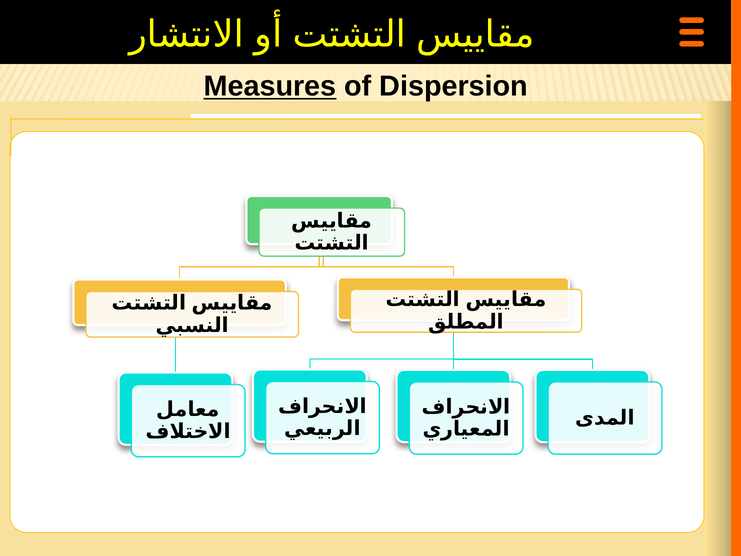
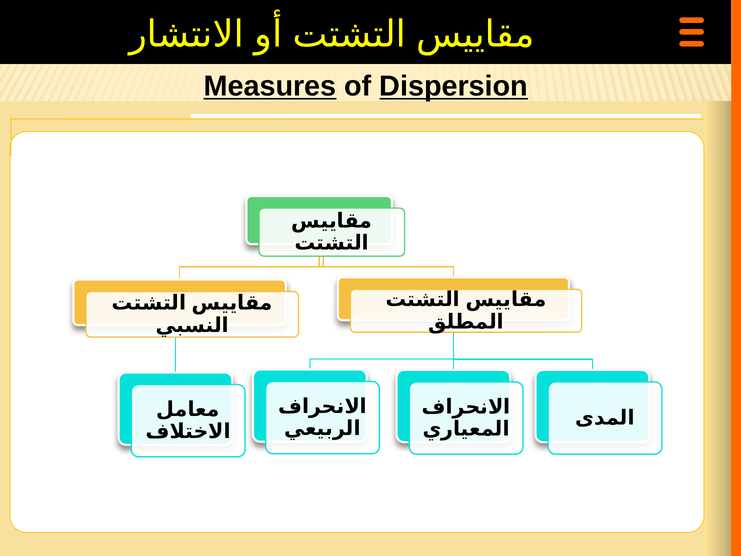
Dispersion underline: none -> present (454, 86)
